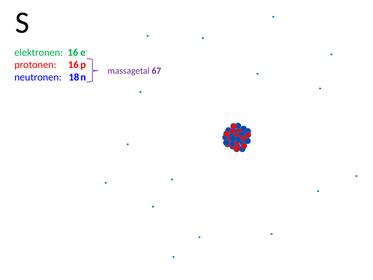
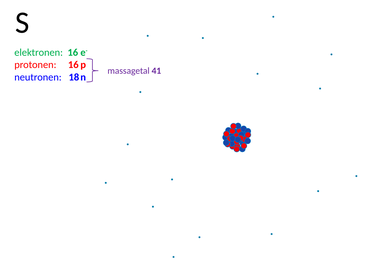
67: 67 -> 41 (156, 71)
